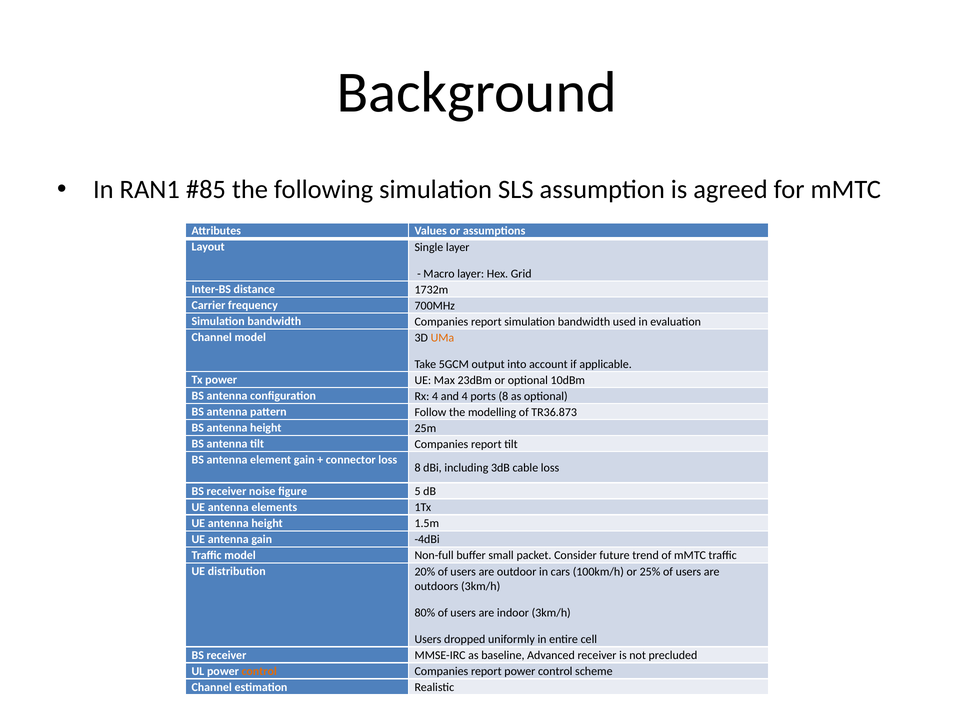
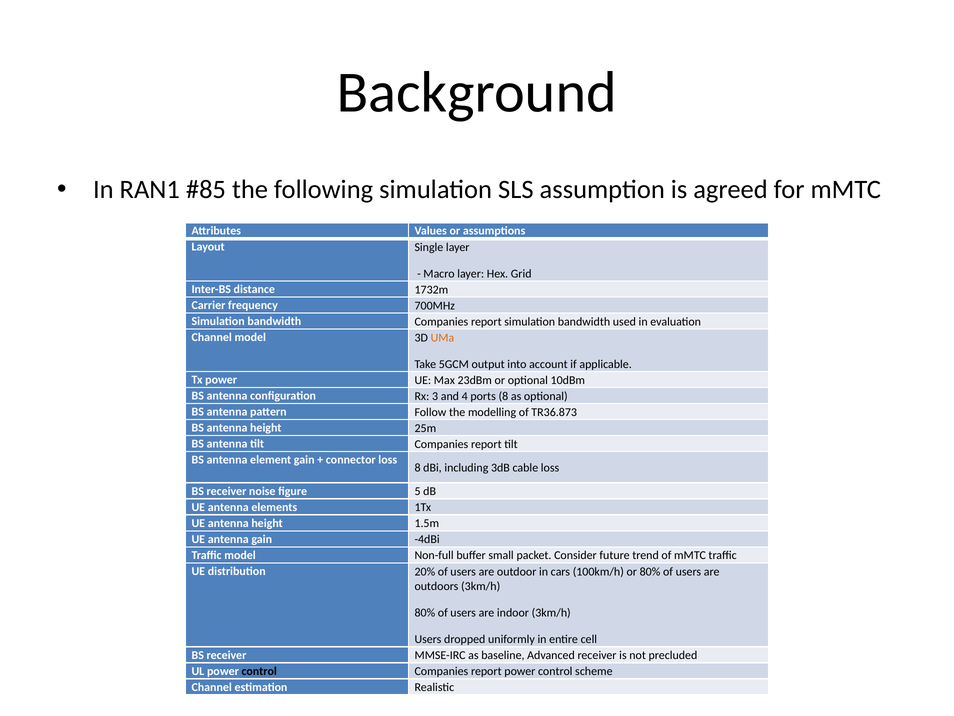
Rx 4: 4 -> 3 (435, 396)
or 25%: 25% -> 80% (650, 571)
control colour: orange -> black (259, 671)
